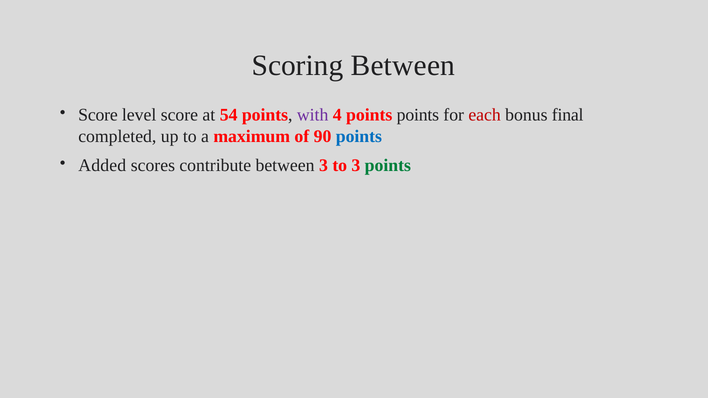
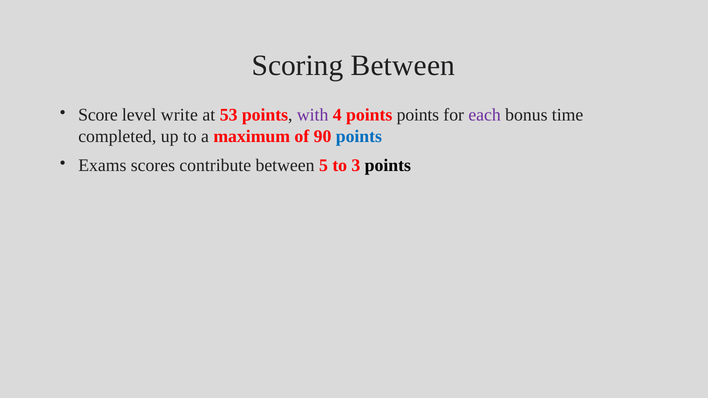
level score: score -> write (179, 115)
54: 54 -> 53 (229, 115)
each colour: red -> purple (485, 115)
final: final -> time (568, 115)
Added: Added -> Exams (102, 166)
between 3: 3 -> 5 (324, 166)
points colour: green -> black (388, 166)
